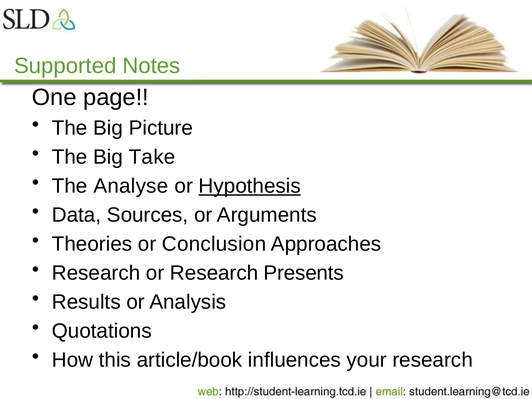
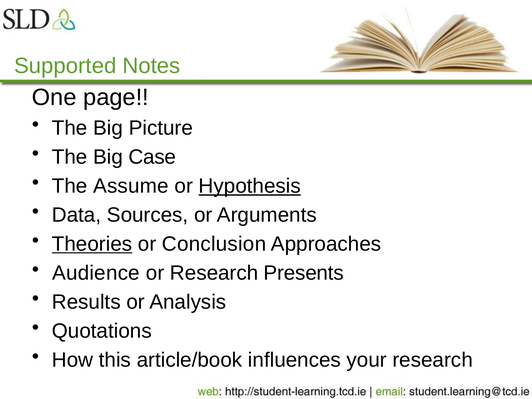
Take: Take -> Case (152, 157)
Analyse: Analyse -> Assume (131, 186)
Theories underline: none -> present (92, 244)
Research: Research -> Audience (96, 273)
